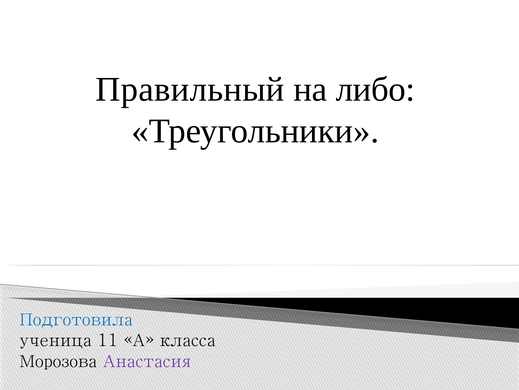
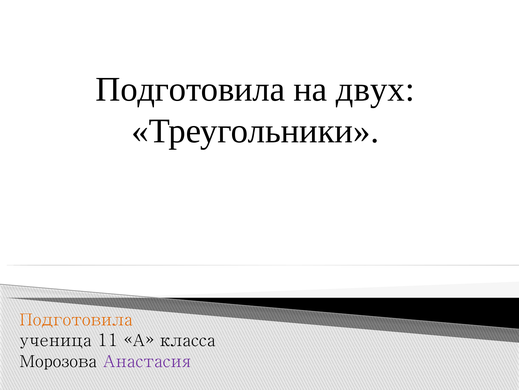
Правильный: Правильный -> Подготовила (190, 89)
либо: либо -> двух (375, 89)
Подготовила colour: blue -> orange (76, 319)
